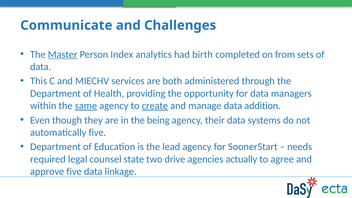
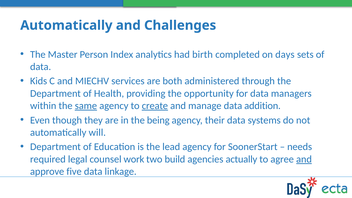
Communicate: Communicate -> Automatically (66, 25)
Master underline: present -> none (63, 54)
from: from -> days (285, 54)
This: This -> Kids (39, 81)
automatically five: five -> will (97, 132)
state: state -> work (134, 159)
drive: drive -> build (175, 159)
and underline: none -> present (304, 159)
